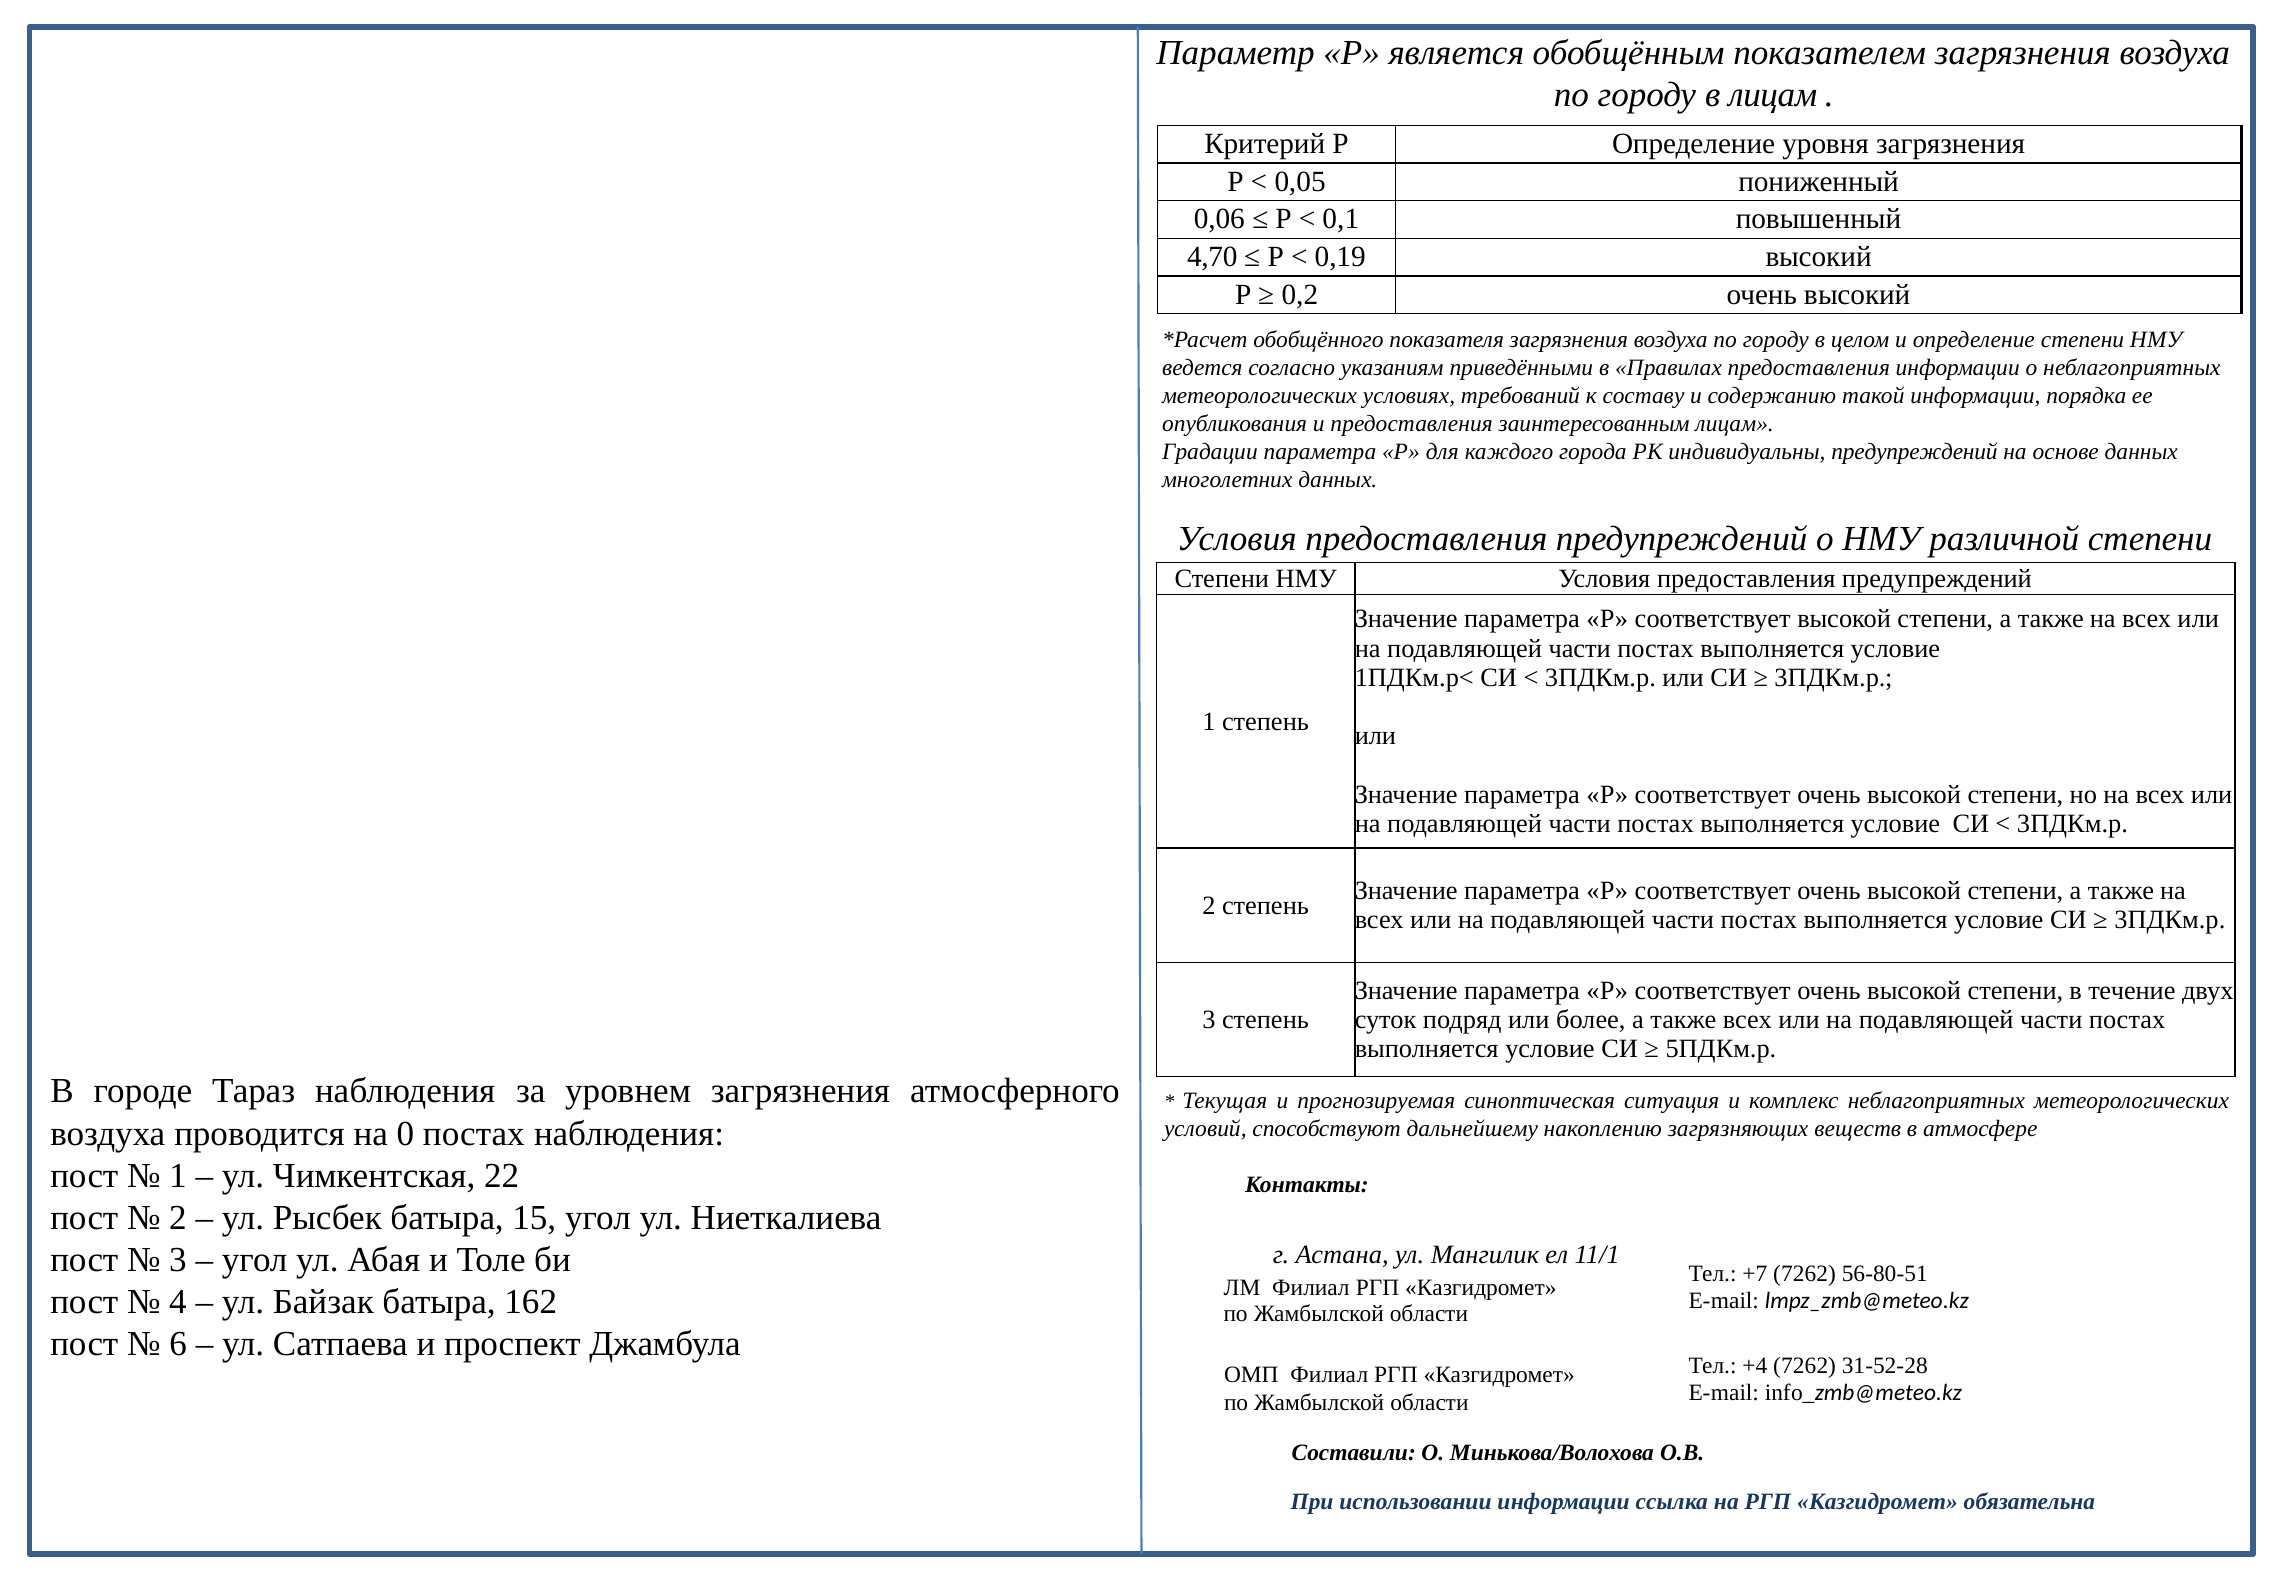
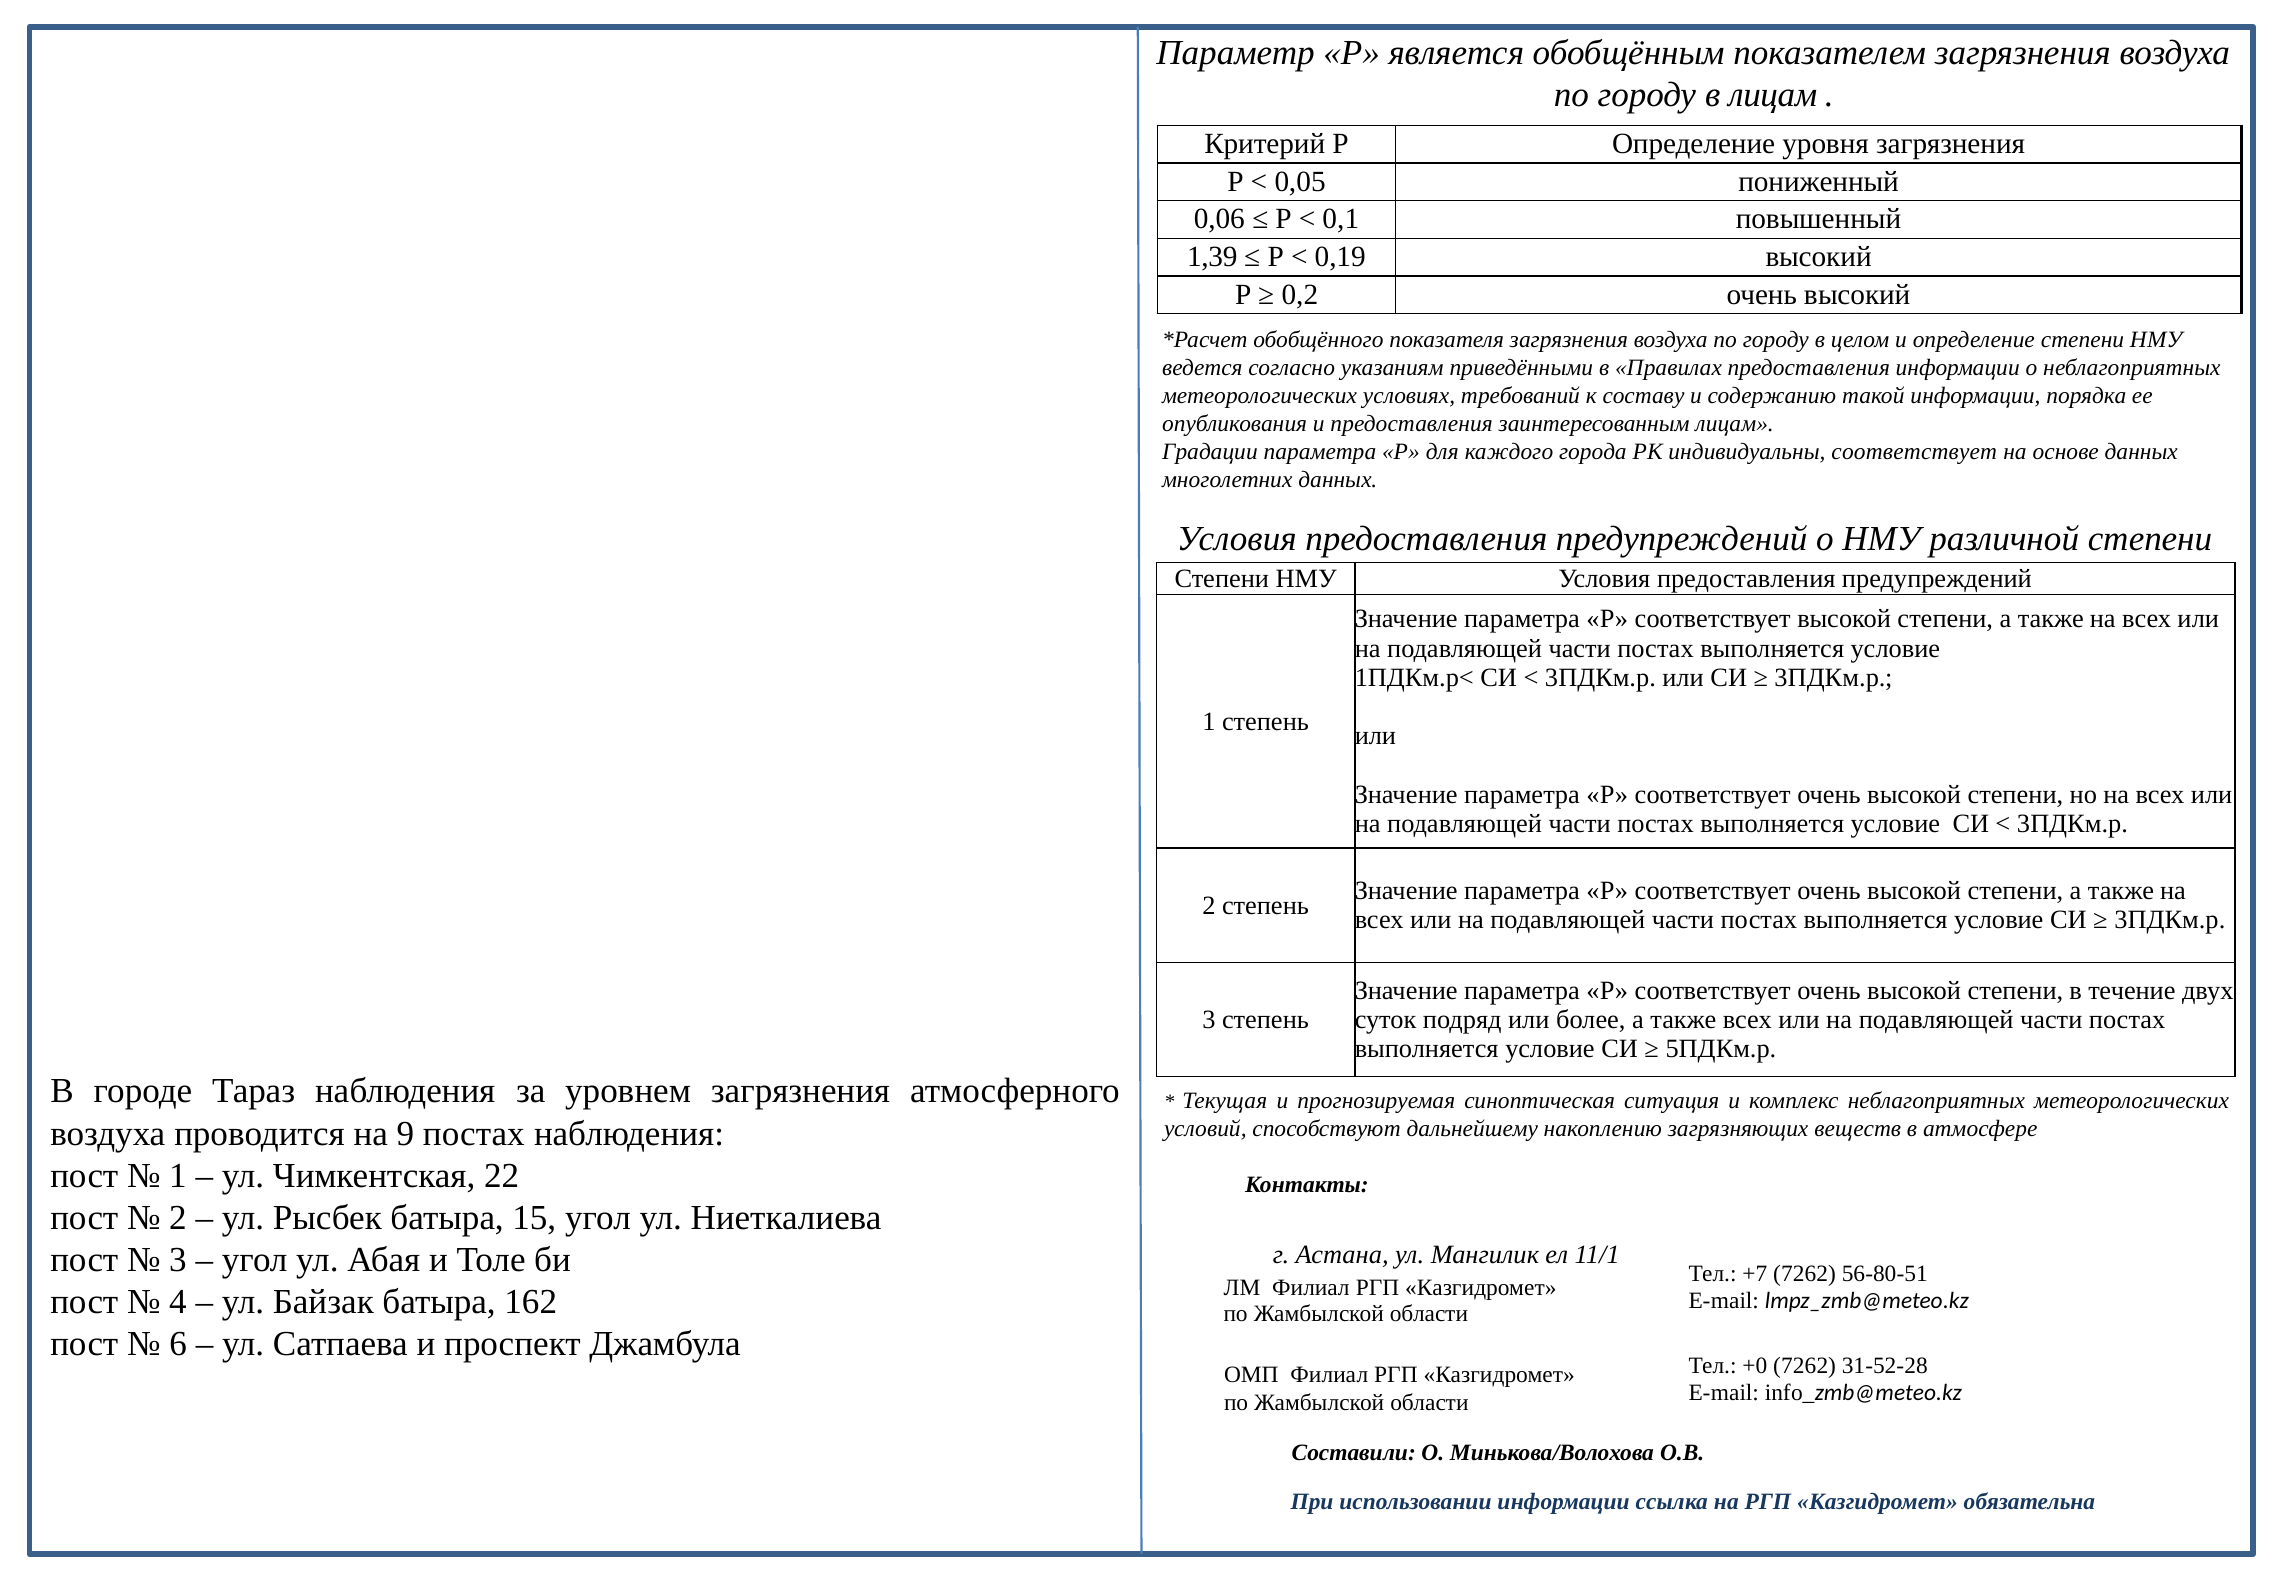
4,70: 4,70 -> 1,39 (1212, 257)
индивидуальны предупреждений: предупреждений -> соответствует (1914, 452)
0: 0 -> 9 (405, 1133)
+4: +4 -> +0 (1755, 1365)
